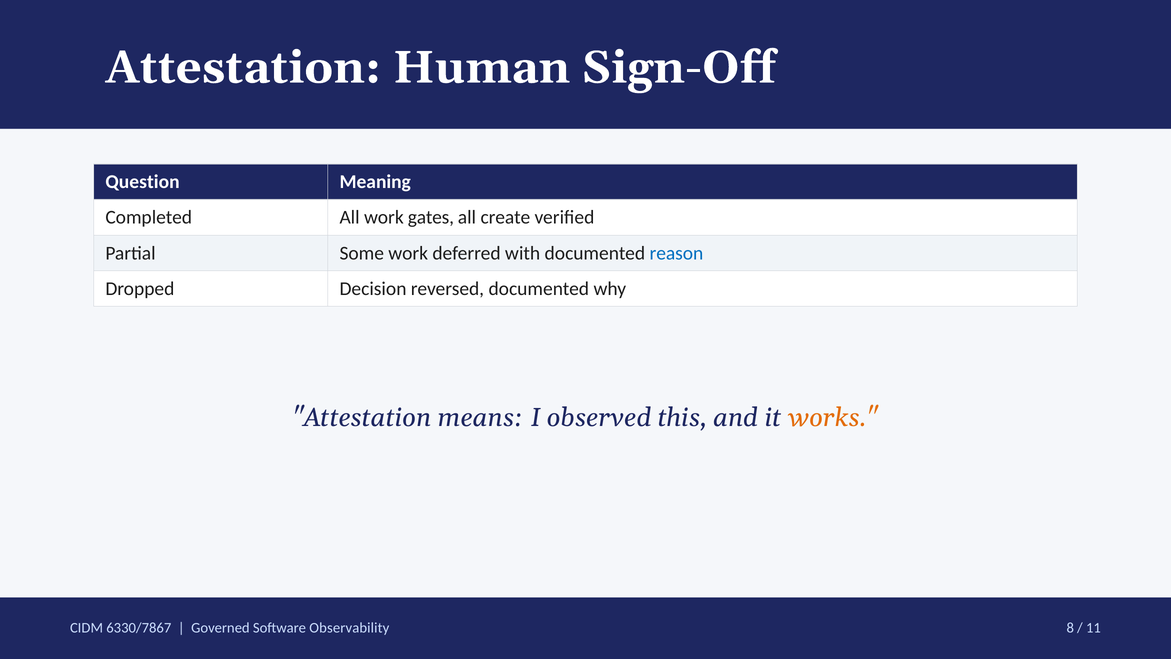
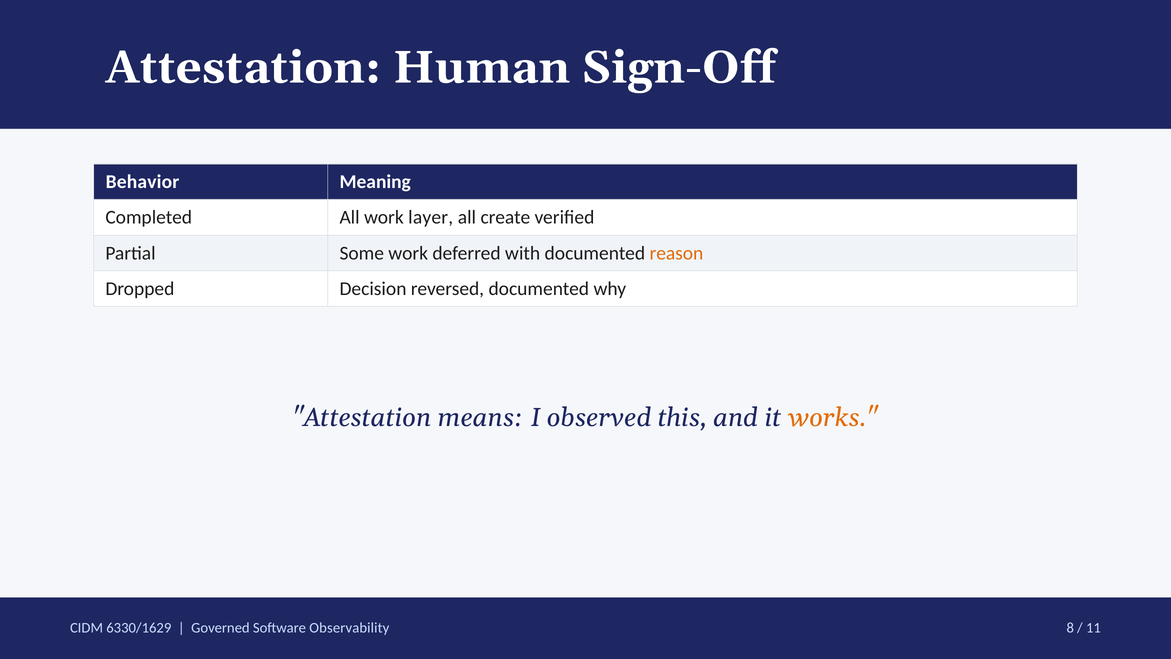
Question: Question -> Behavior (142, 182)
gates: gates -> layer (431, 217)
reason colour: blue -> orange (676, 253)
6330/7867: 6330/7867 -> 6330/1629 (139, 627)
